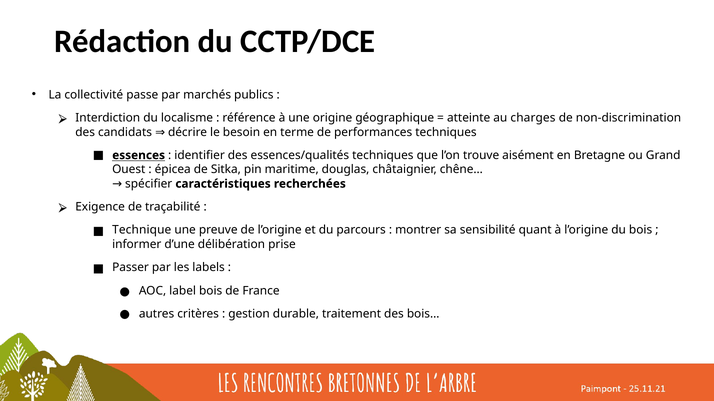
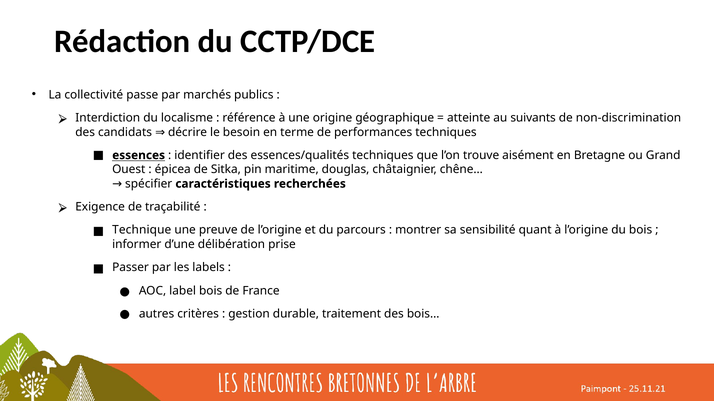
charges: charges -> suivants (533, 118)
